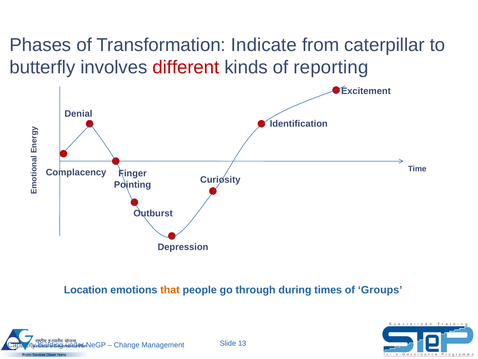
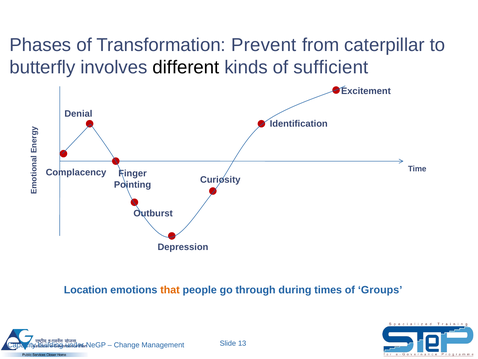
Indicate: Indicate -> Prevent (264, 45)
different colour: red -> black (186, 67)
reporting: reporting -> sufficient (331, 67)
